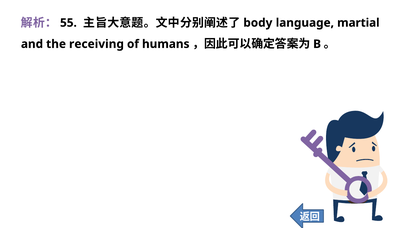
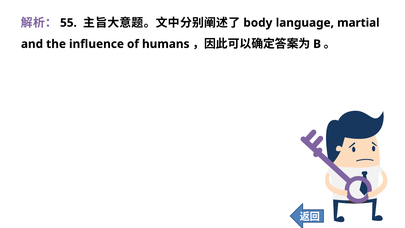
receiving: receiving -> influence (96, 44)
